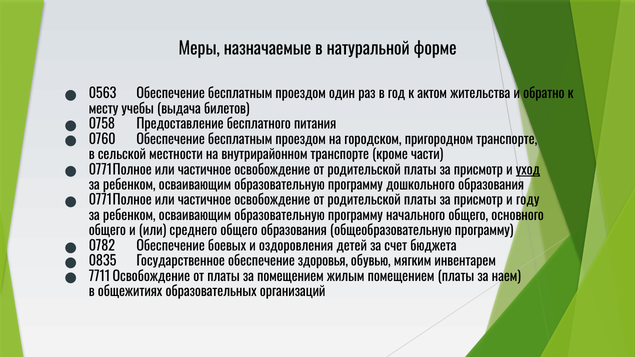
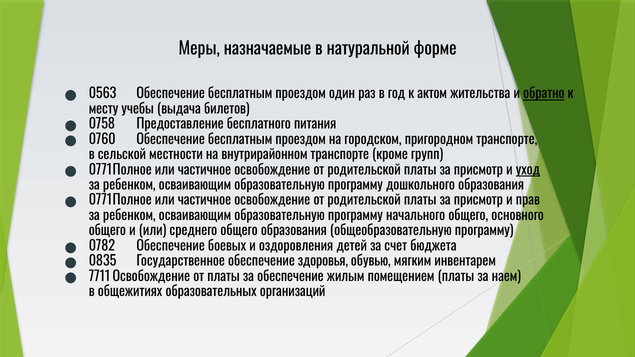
обратно underline: none -> present (544, 94)
части: части -> групп (427, 155)
году: году -> прав (528, 200)
за помещением: помещением -> обеспечение (290, 277)
